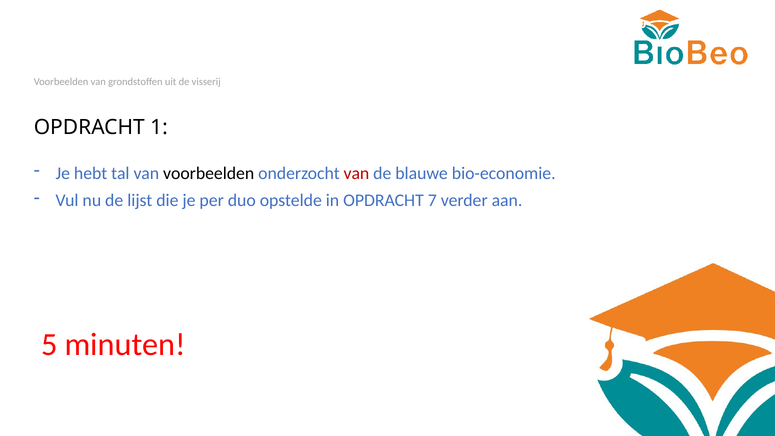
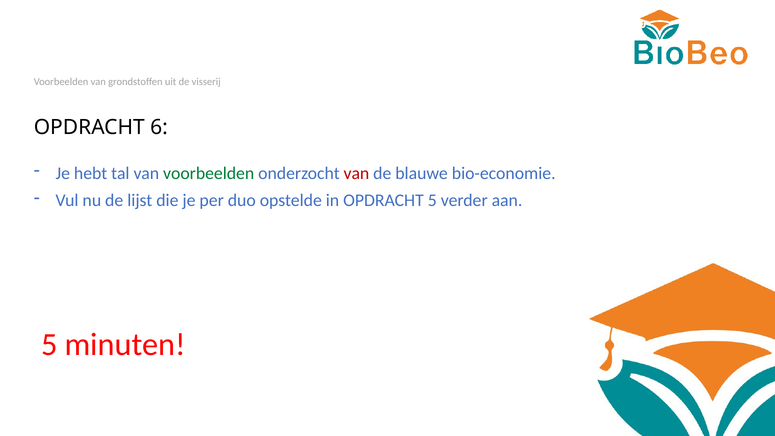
1: 1 -> 6 (159, 127)
voorbeelden colour: black -> green (209, 173)
OPDRACHT 7: 7 -> 5 (432, 200)
